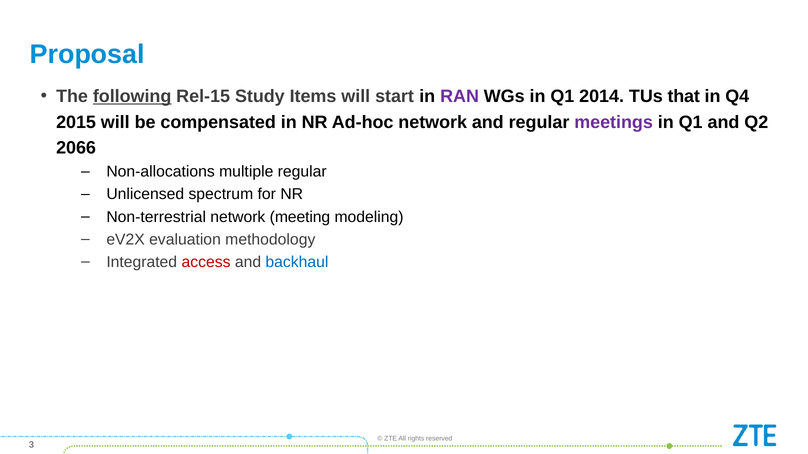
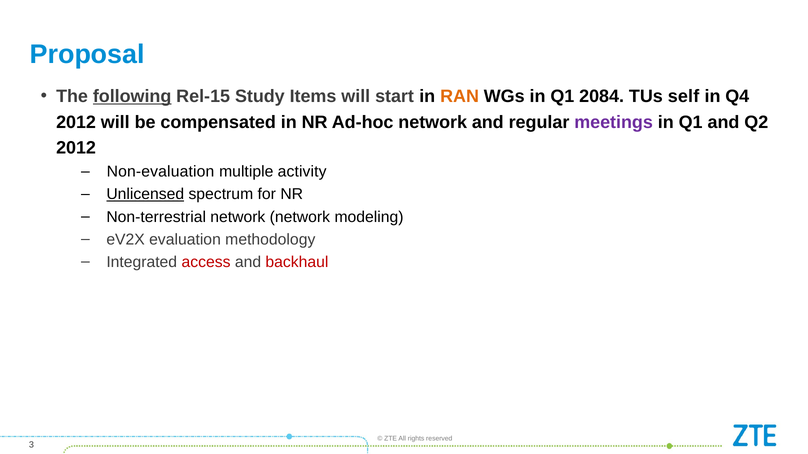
RAN colour: purple -> orange (460, 96)
2014: 2014 -> 2084 (602, 96)
that: that -> self (684, 96)
2015: 2015 -> 2012 (76, 122)
2066: 2066 -> 2012 (76, 148)
Non-allocations: Non-allocations -> Non-evaluation (160, 172)
multiple regular: regular -> activity (302, 172)
Unlicensed underline: none -> present (145, 195)
network meeting: meeting -> network (300, 217)
backhaul colour: blue -> red (297, 262)
